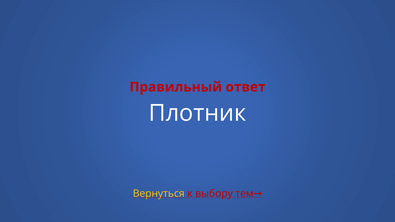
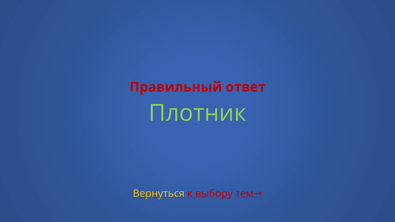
Плотник colour: white -> light green (197, 113)
